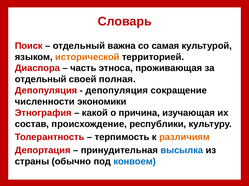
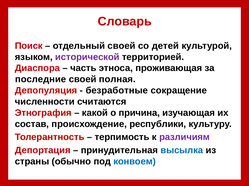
отдельный важна: важна -> своей (122, 46)
самая: самая -> детей (165, 46)
исторической colour: orange -> purple (87, 57)
отдельный: отдельный -> последние (41, 80)
депопуляция: депопуляция -> безработные (117, 91)
экономики: экономики -> считаются (102, 102)
различиям colour: orange -> purple (185, 138)
